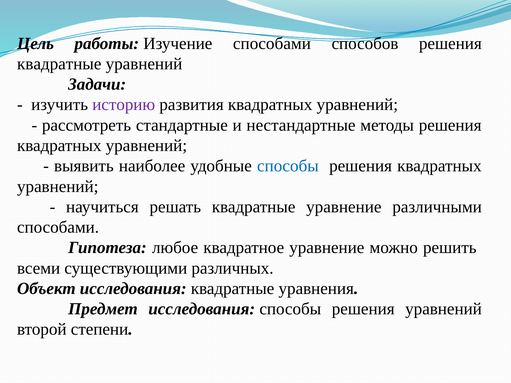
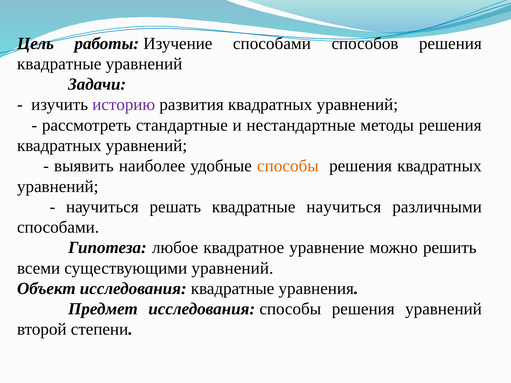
способы colour: blue -> orange (288, 166)
квадратные уравнение: уравнение -> научиться (344, 207)
существующими различных: различных -> уравнений (232, 268)
